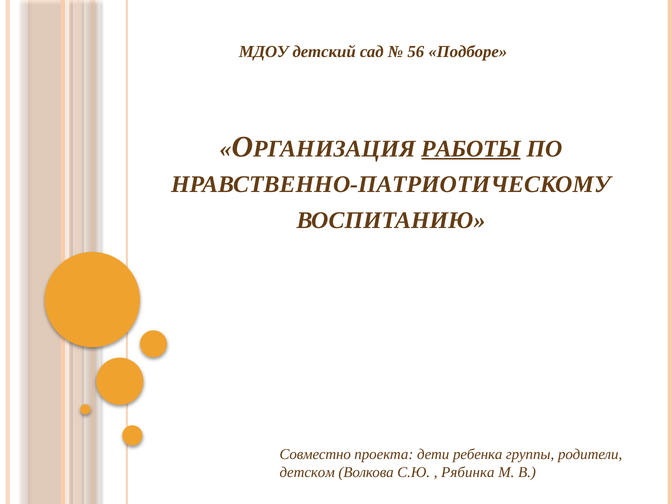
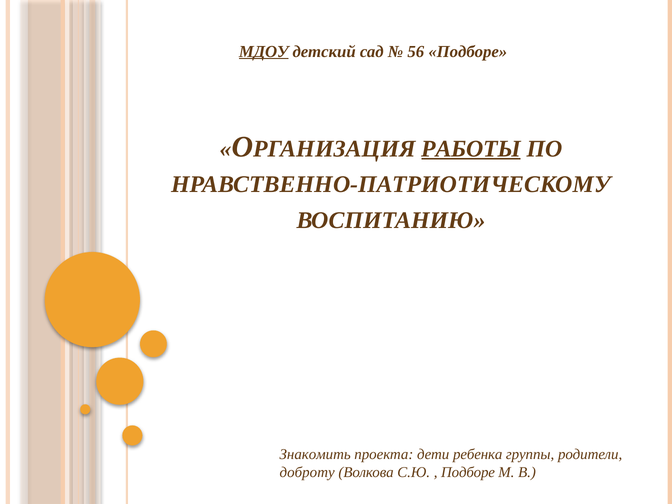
МДОУ underline: none -> present (264, 51)
Совместно: Совместно -> Знакомить (315, 454)
детском: детском -> доброту (307, 472)
Рябинка: Рябинка -> Подборе (468, 472)
